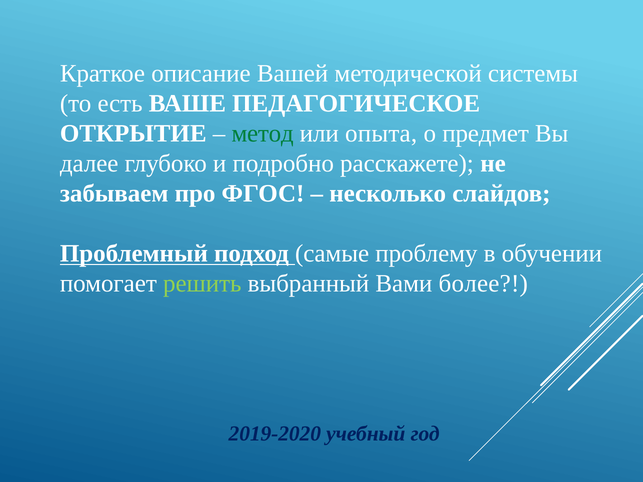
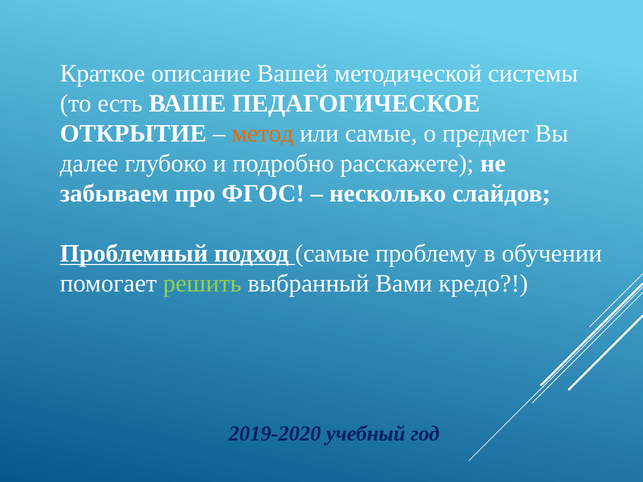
метод colour: green -> orange (263, 134)
или опыта: опыта -> самые (381, 134)
более: более -> кредо (483, 284)
